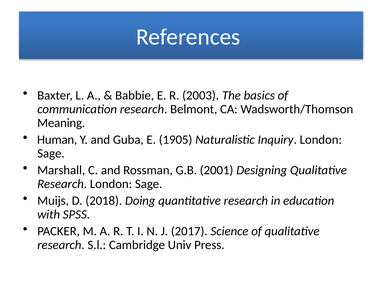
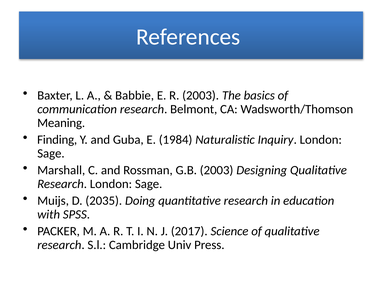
Human: Human -> Finding (57, 140)
1905: 1905 -> 1984 (176, 140)
G.B 2001: 2001 -> 2003 (217, 170)
2018: 2018 -> 2035 (104, 201)
